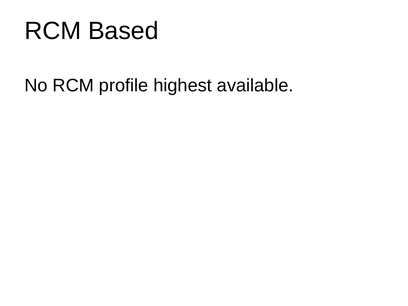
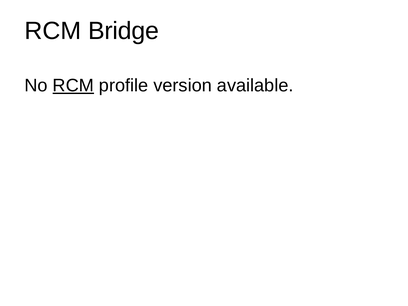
Based: Based -> Bridge (123, 31)
RCM underline: none -> present (73, 86)
highest: highest -> version (183, 86)
